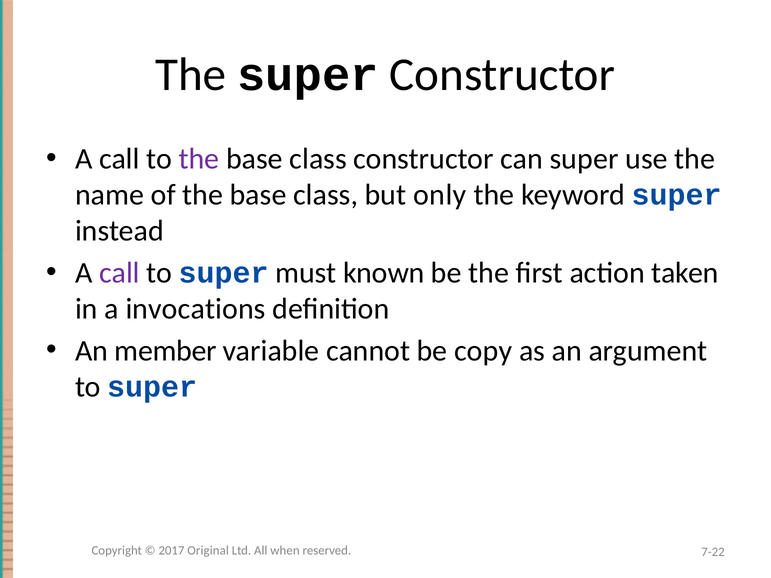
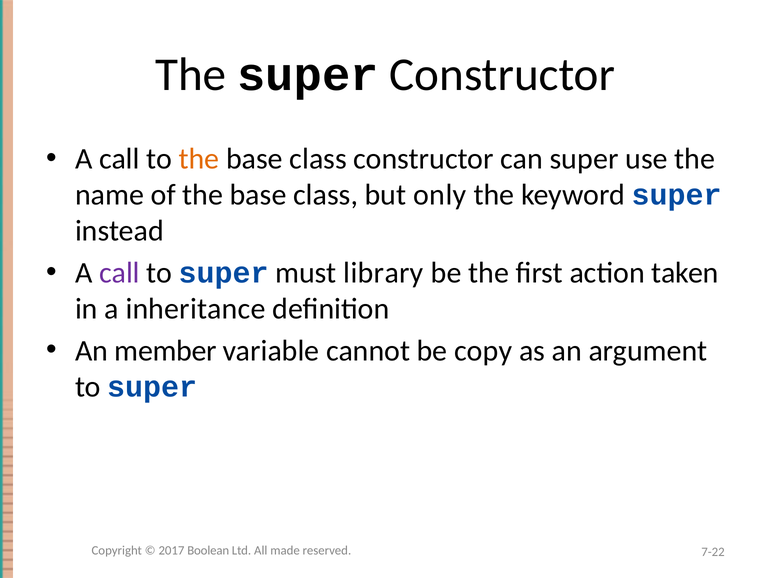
the colour: purple -> orange (199, 159)
known: known -> library (383, 273)
invocations: invocations -> inheritance (196, 309)
Original: Original -> Boolean (208, 551)
when: when -> made (285, 551)
